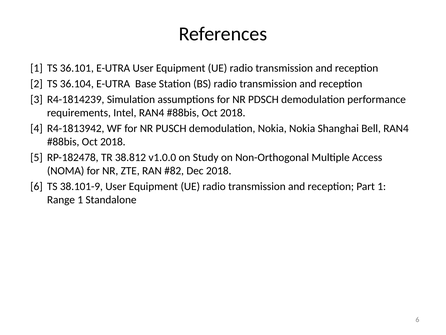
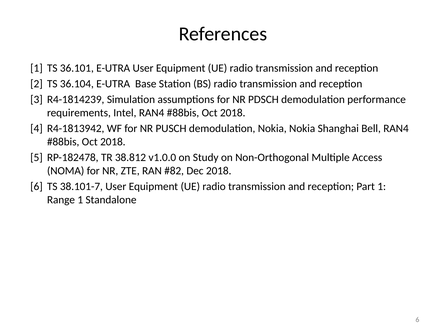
38.101-9: 38.101-9 -> 38.101-7 (81, 186)
